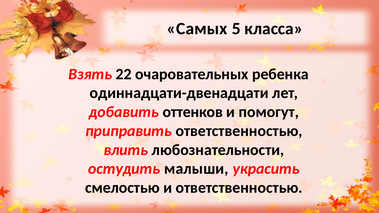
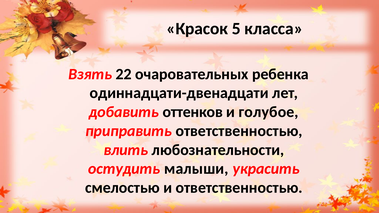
Самых: Самых -> Красок (197, 29)
помогут: помогут -> голубое (269, 112)
